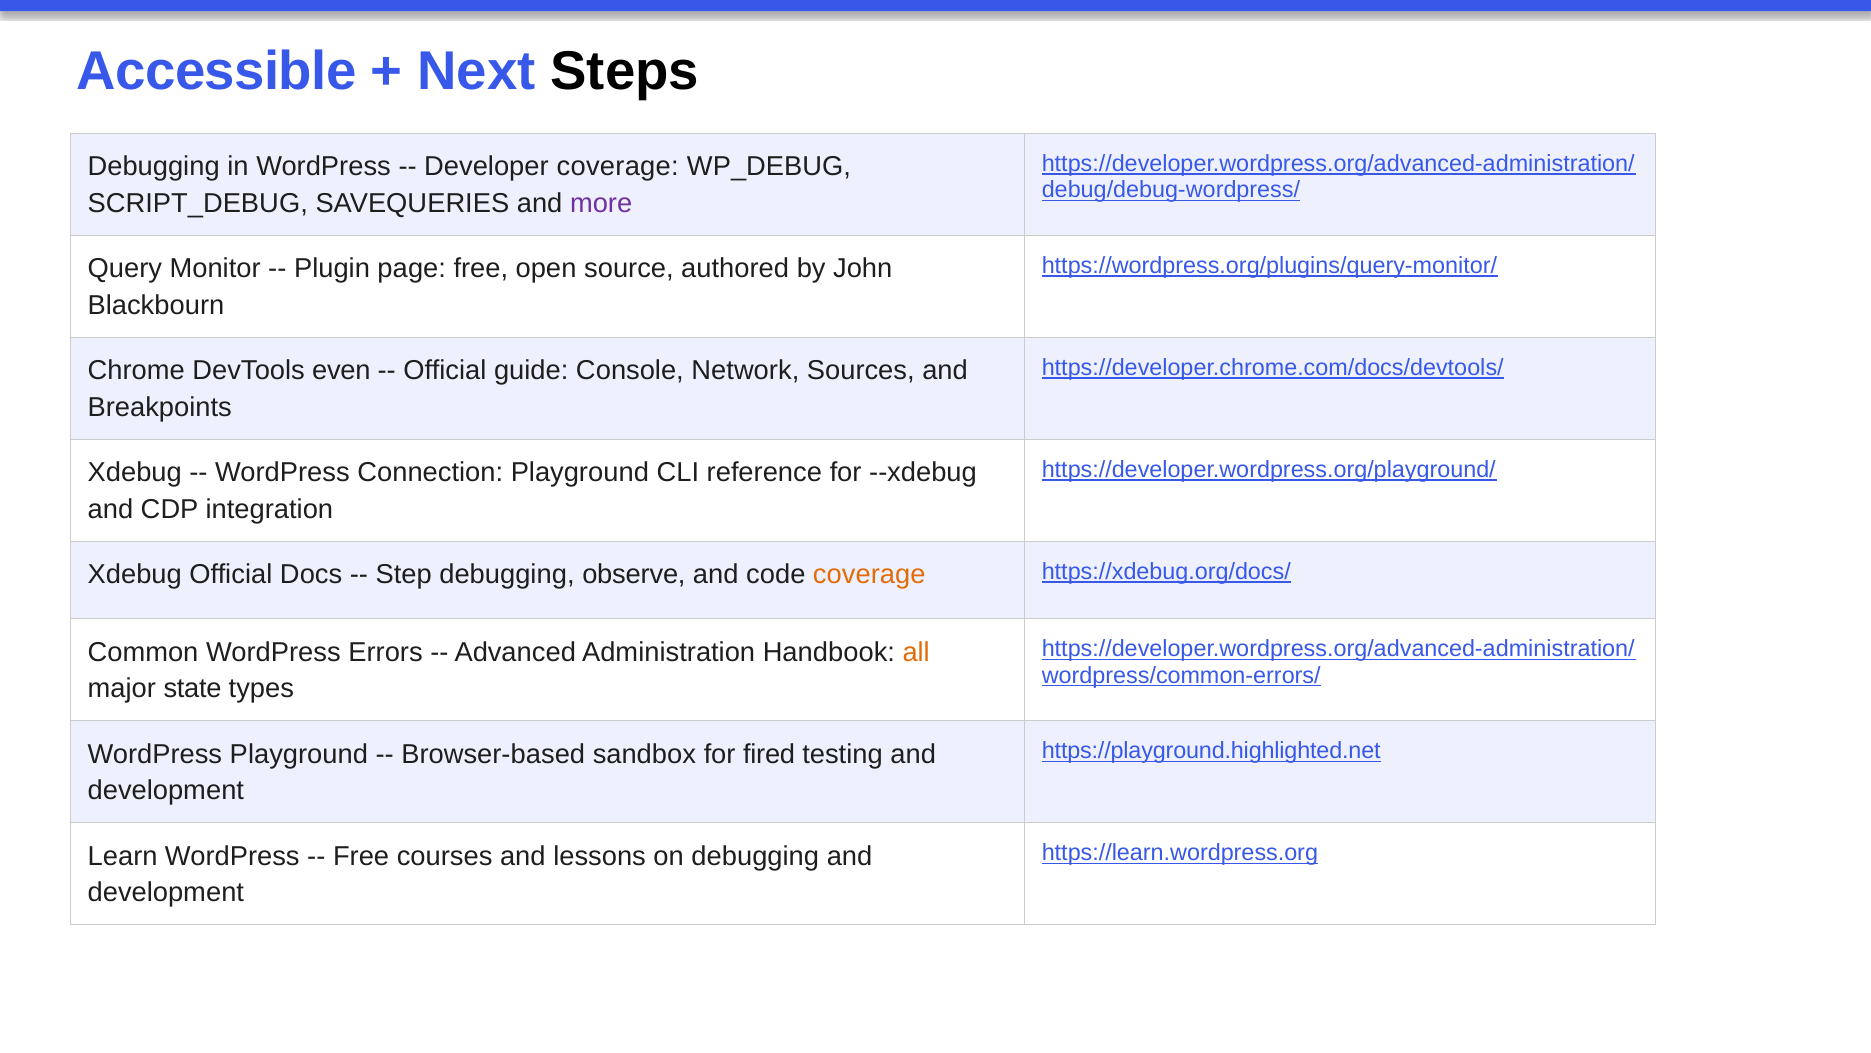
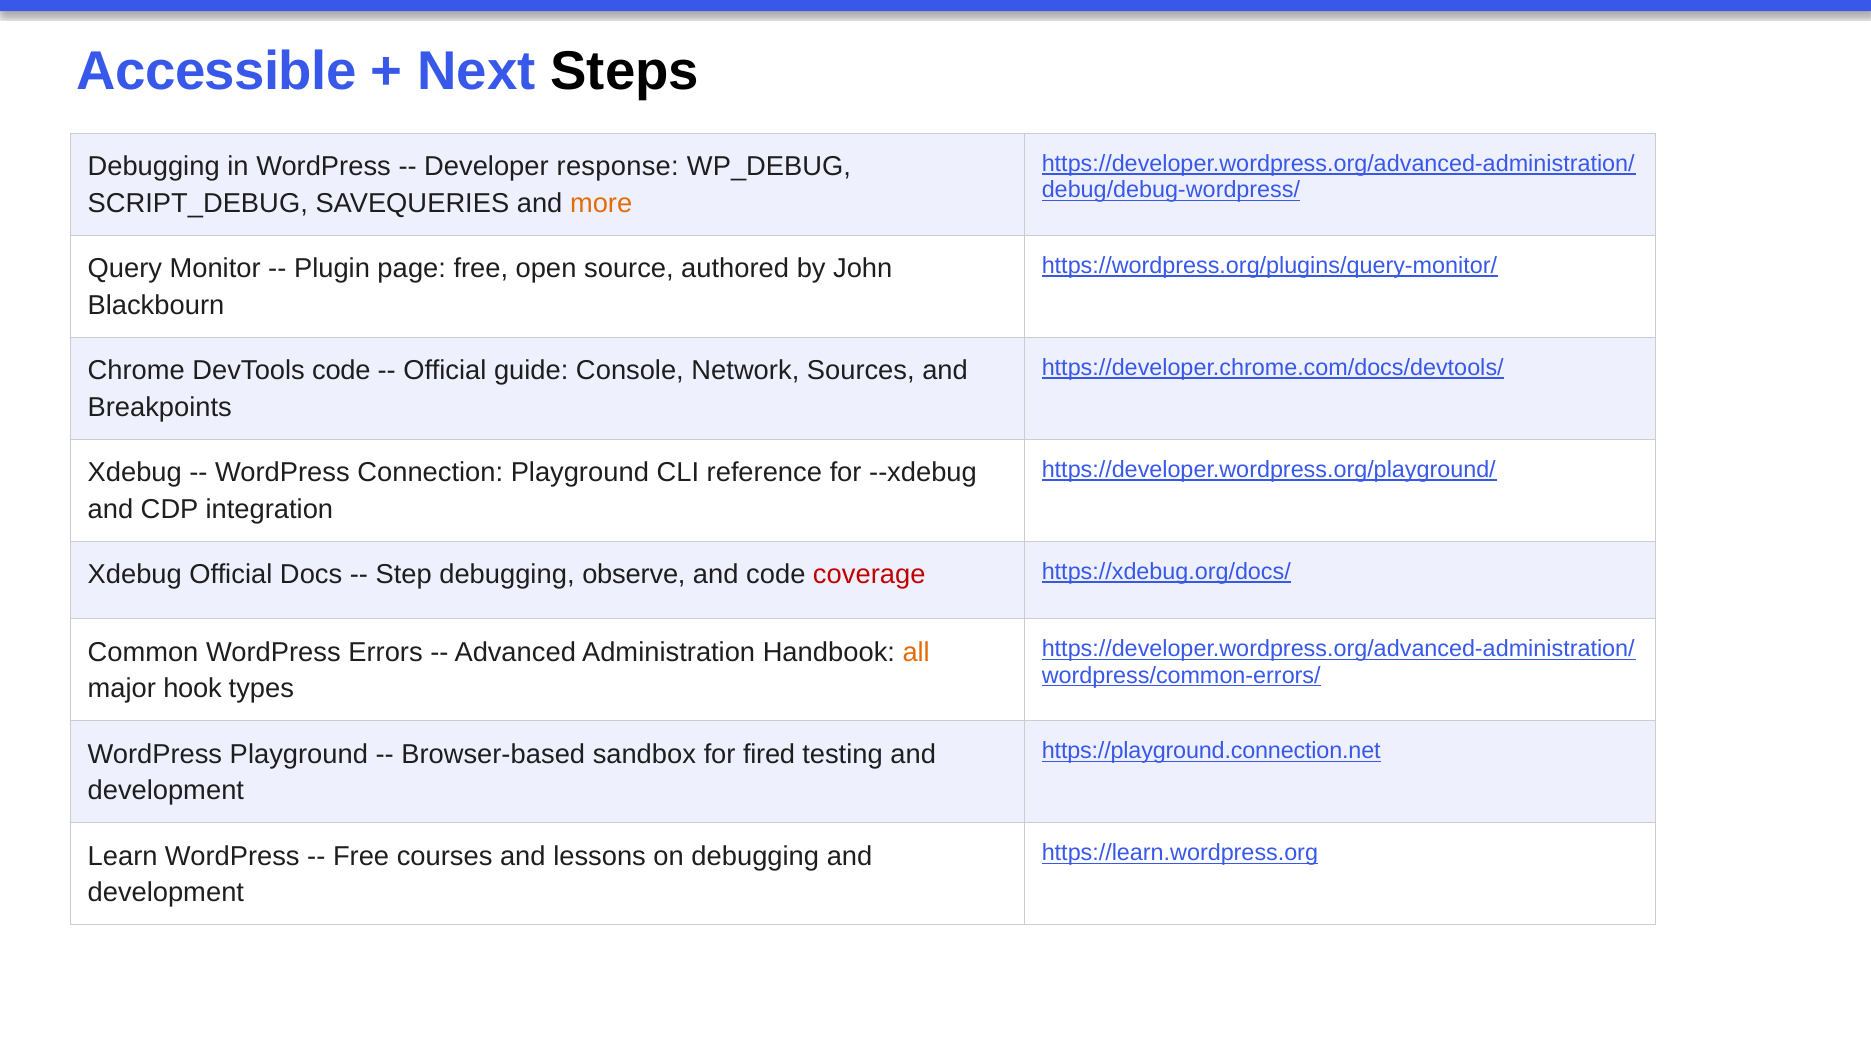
Developer coverage: coverage -> response (618, 167)
more colour: purple -> orange (601, 204)
DevTools even: even -> code (341, 371)
coverage colour: orange -> red (869, 575)
state: state -> hook (193, 689)
https://playground.highlighted.net: https://playground.highlighted.net -> https://playground.connection.net (1211, 751)
